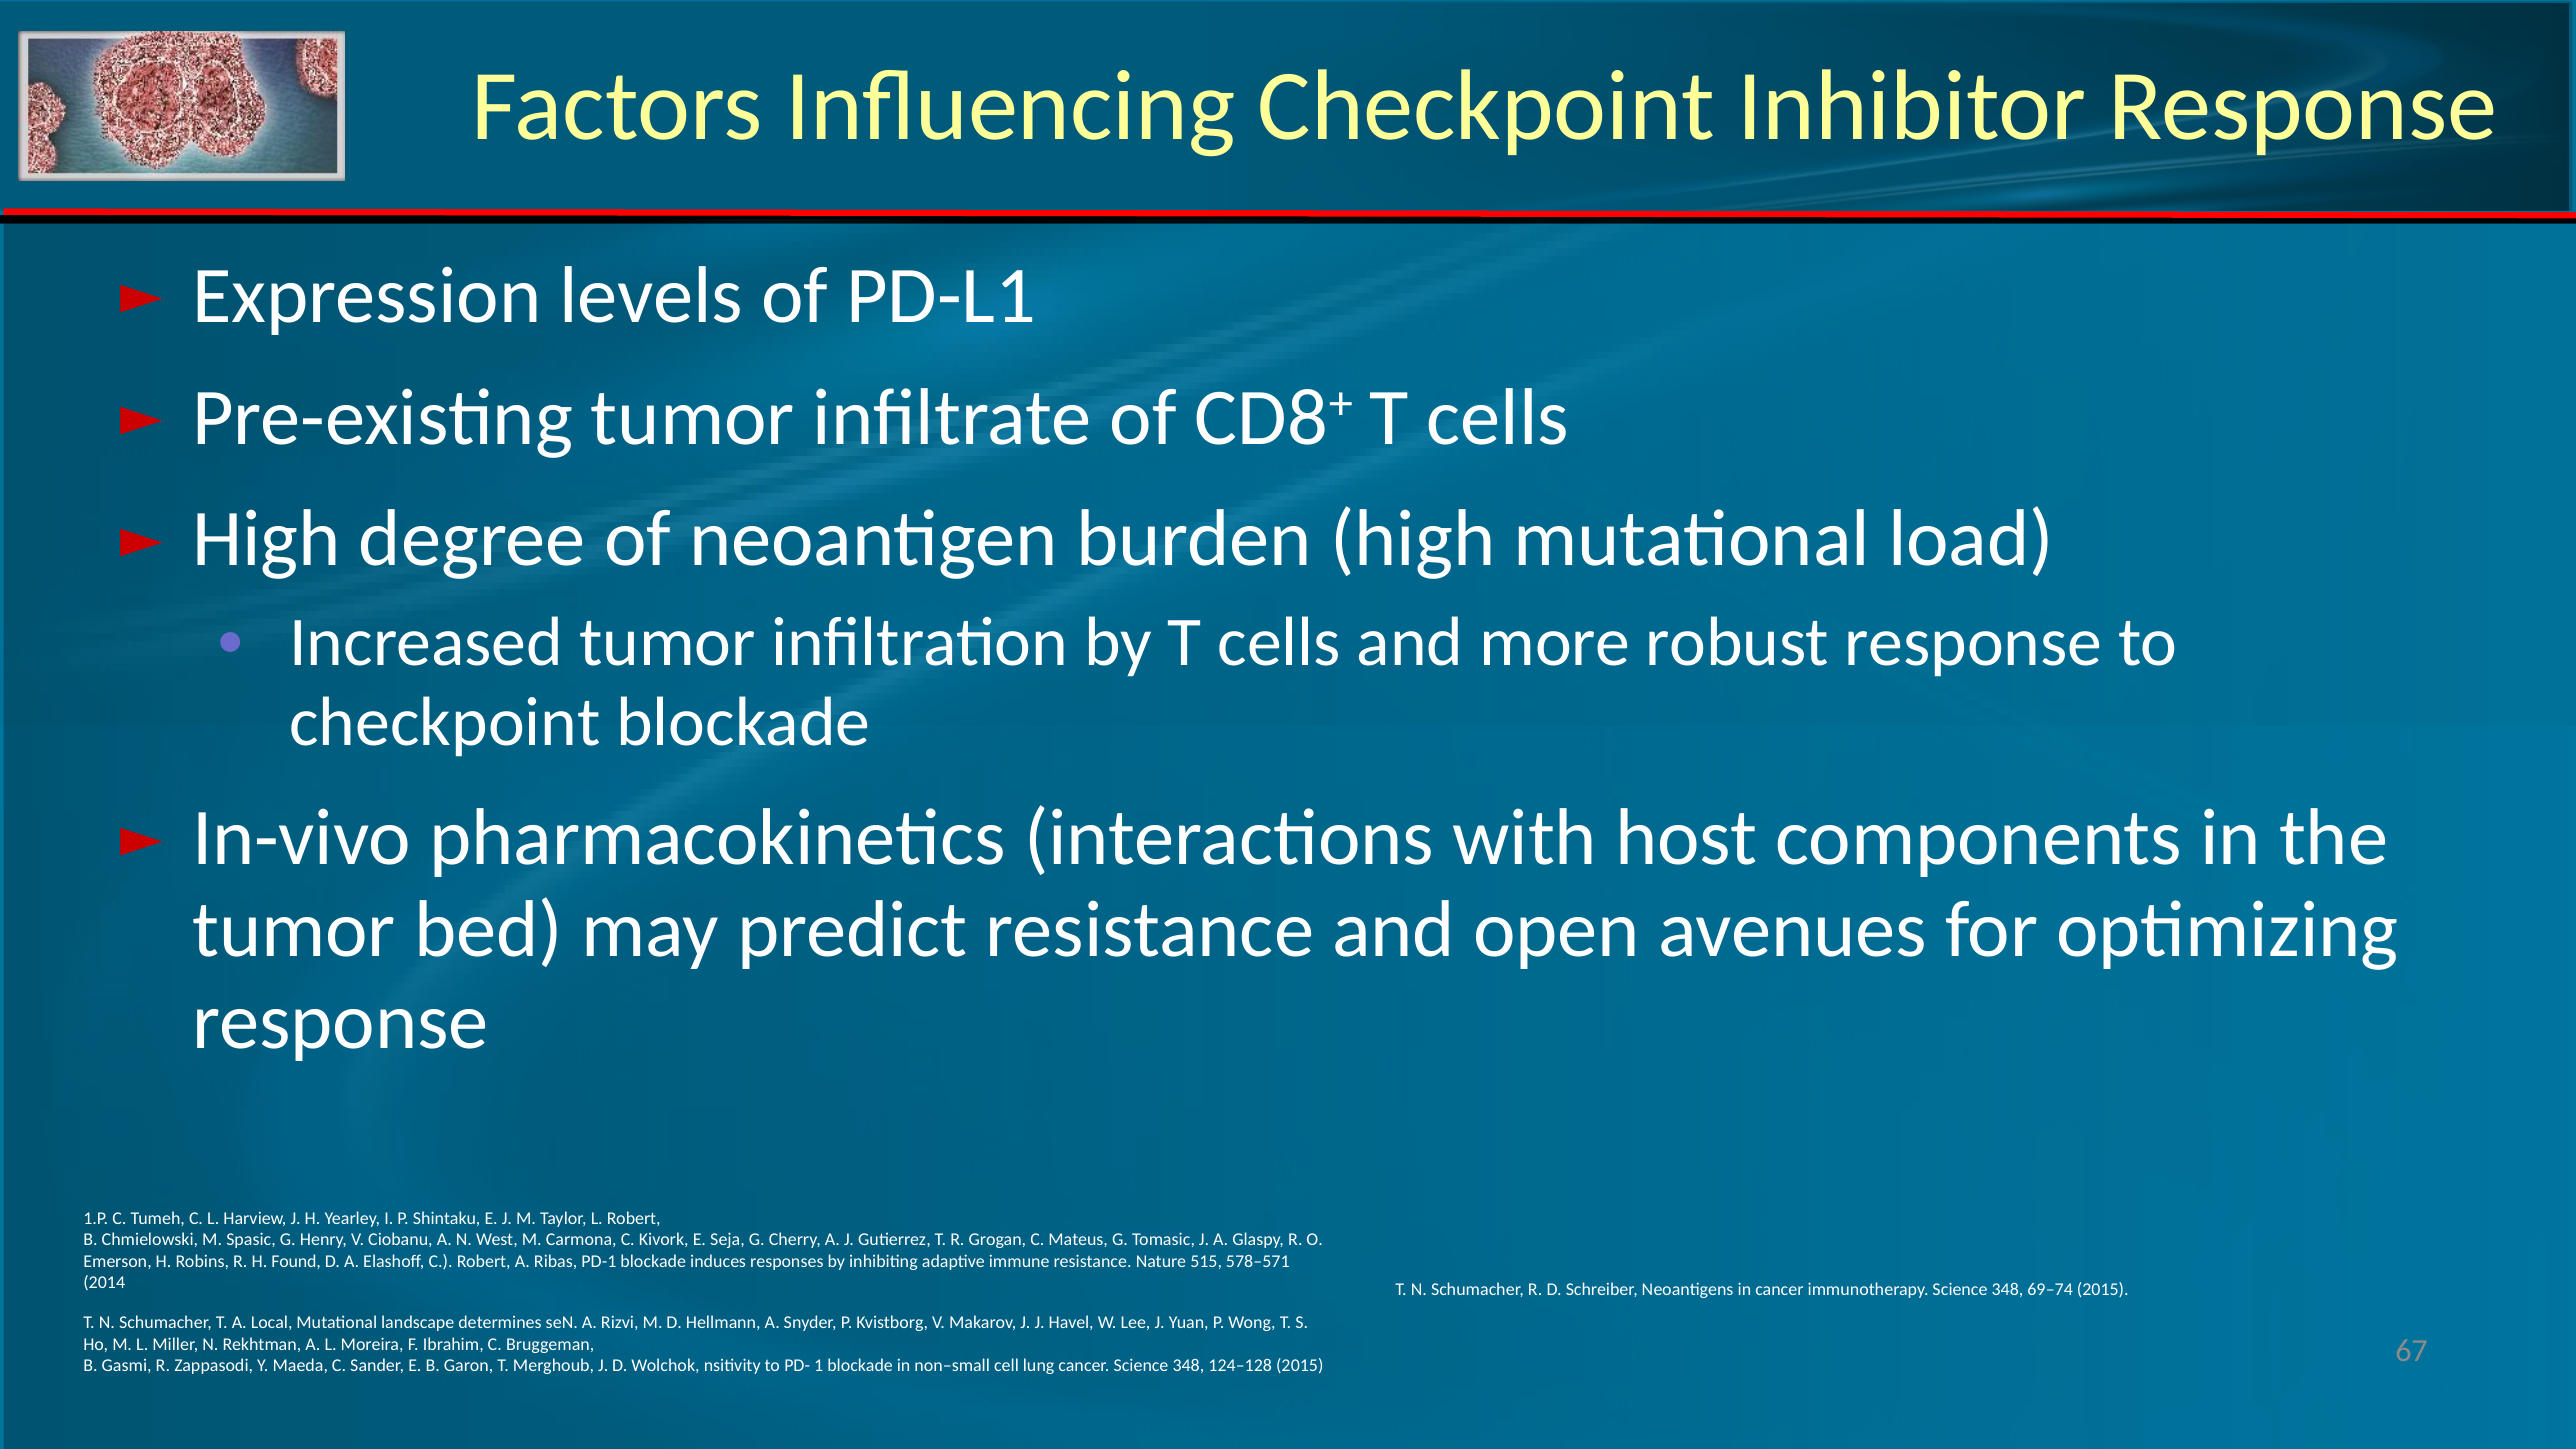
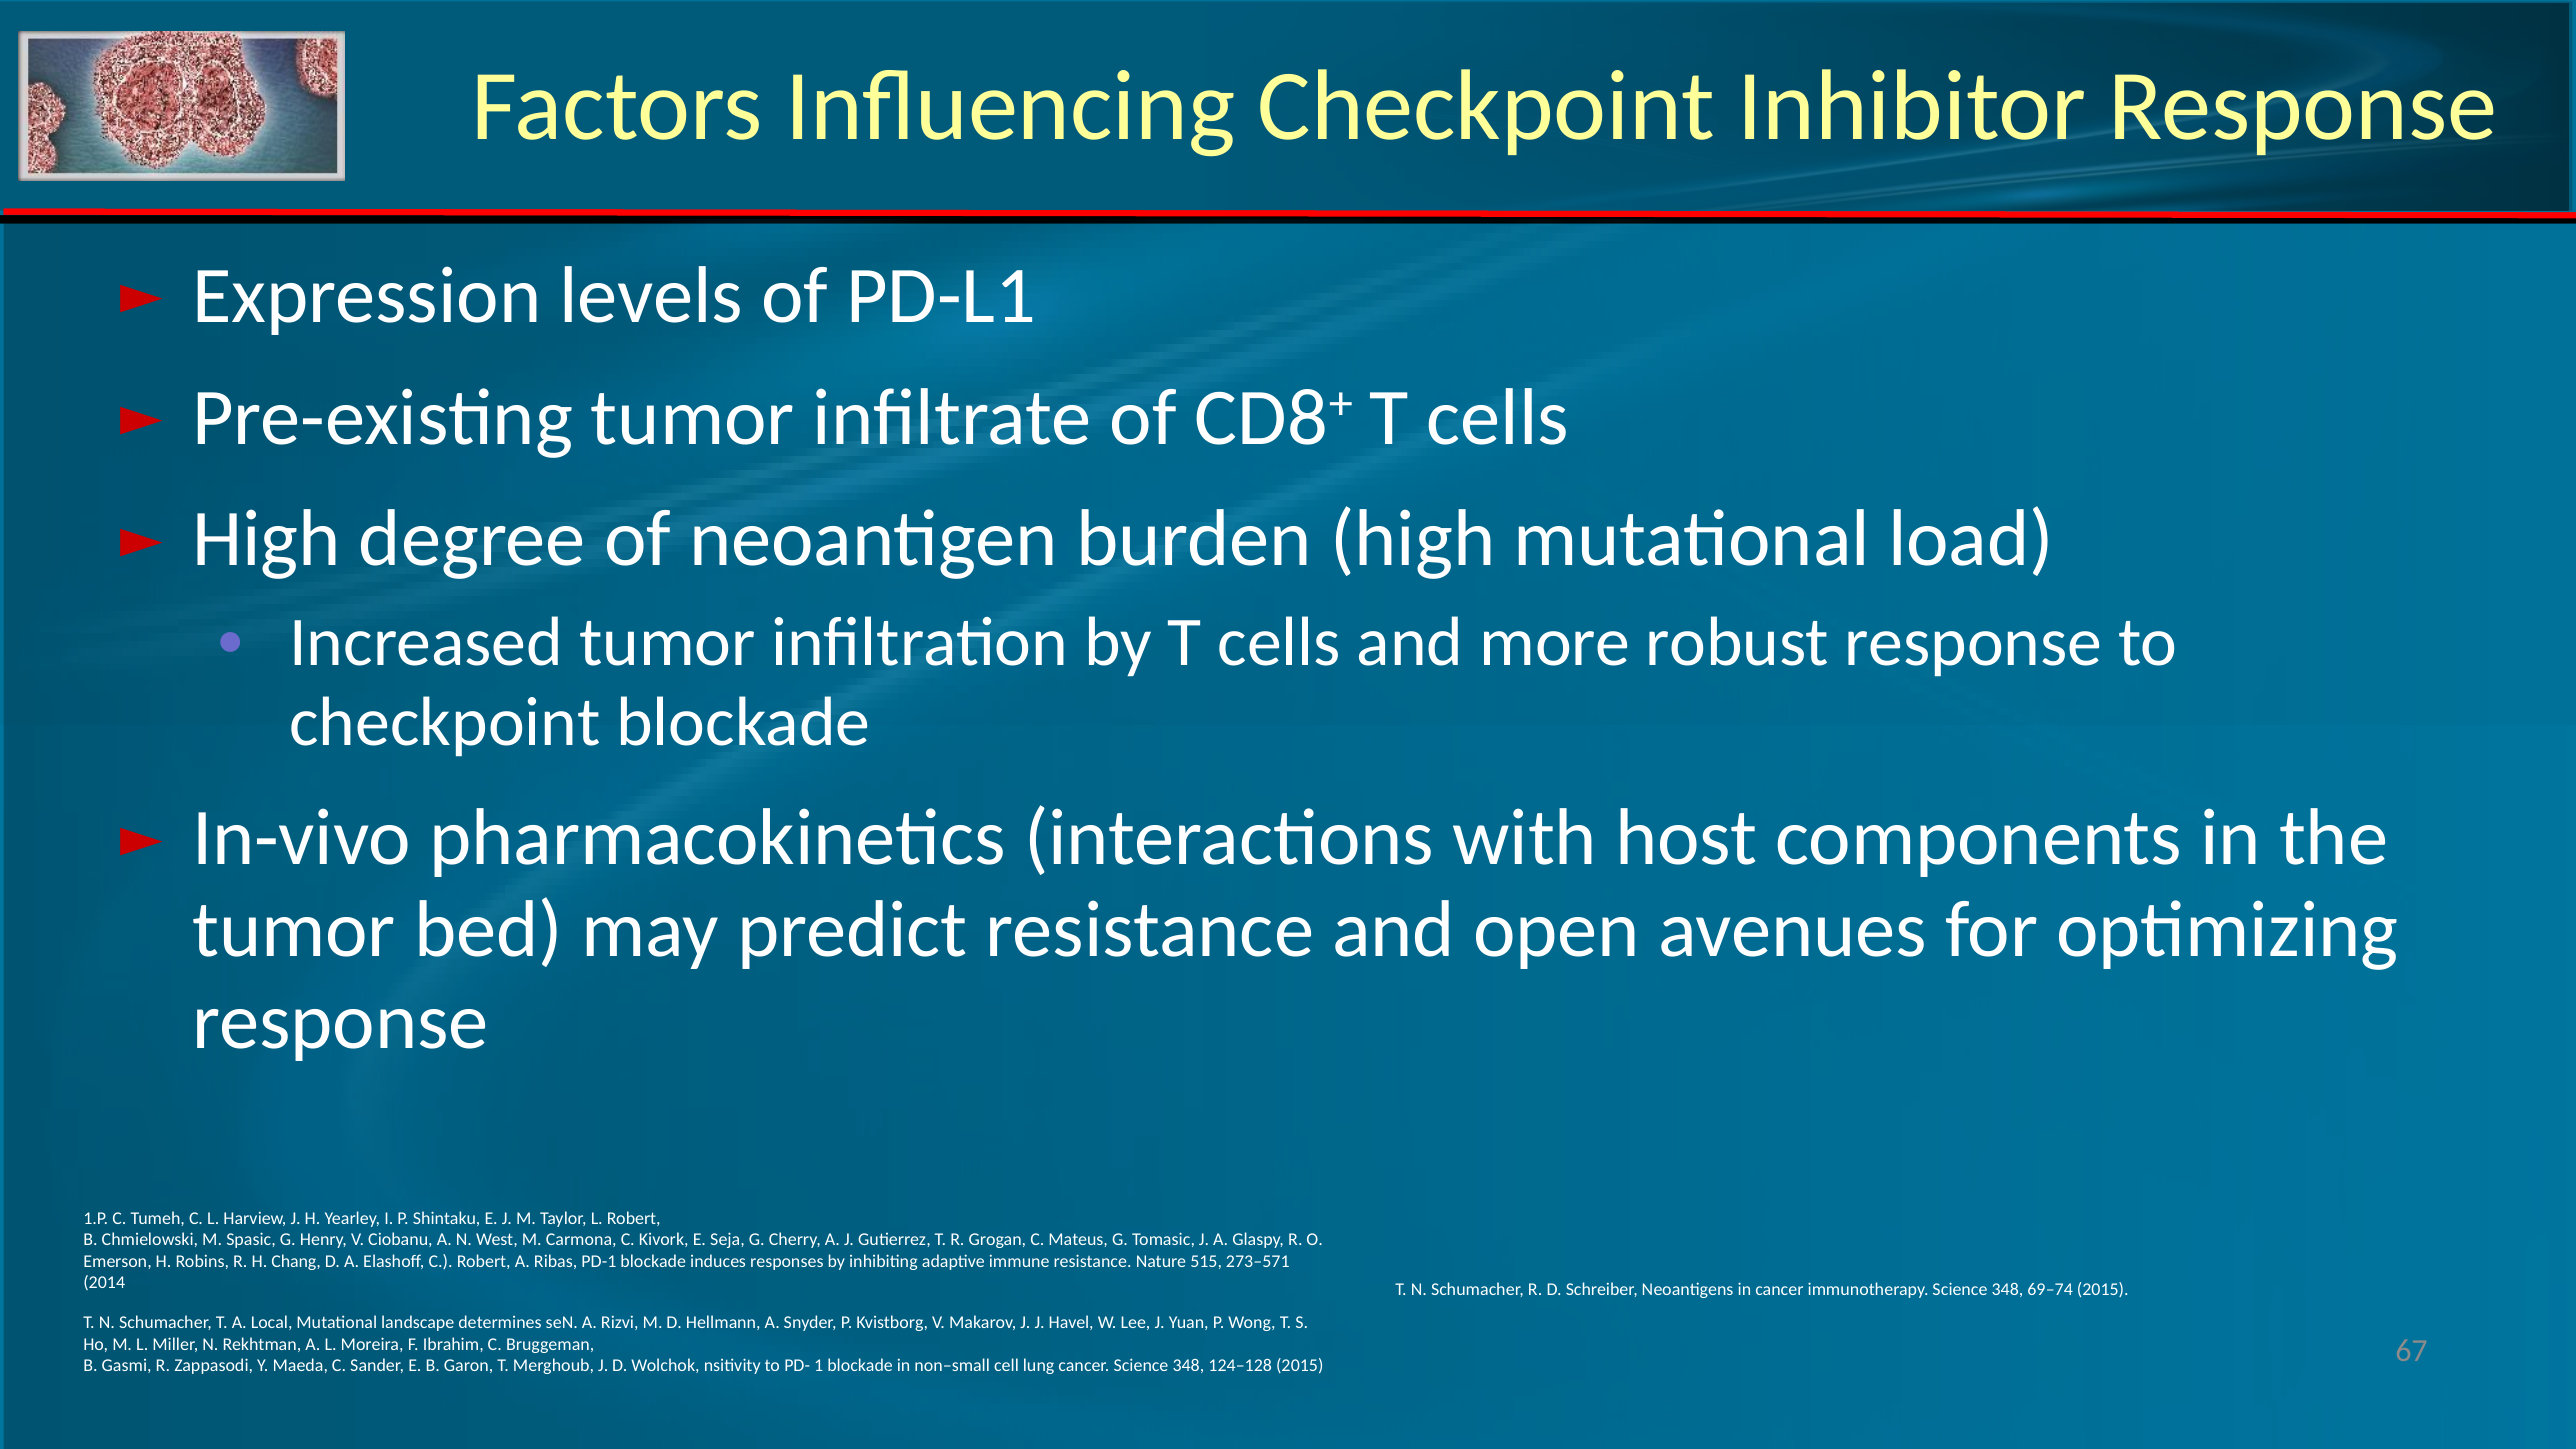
Found: Found -> Chang (296, 1261)
578–571: 578–571 -> 273–571 (1258, 1261)
